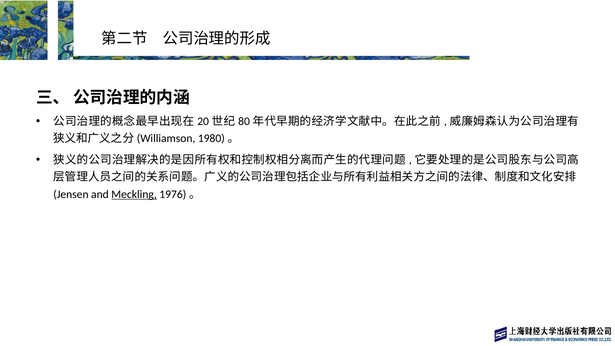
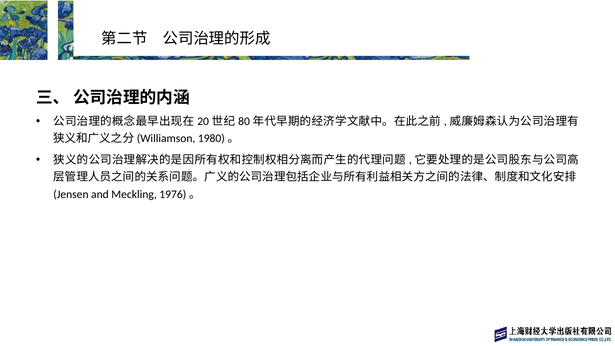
Meckling underline: present -> none (134, 194)
